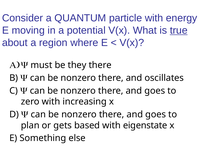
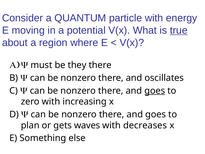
goes underline: none -> present (155, 91)
based: based -> waves (87, 125)
eigenstate: eigenstate -> decreases (145, 125)
